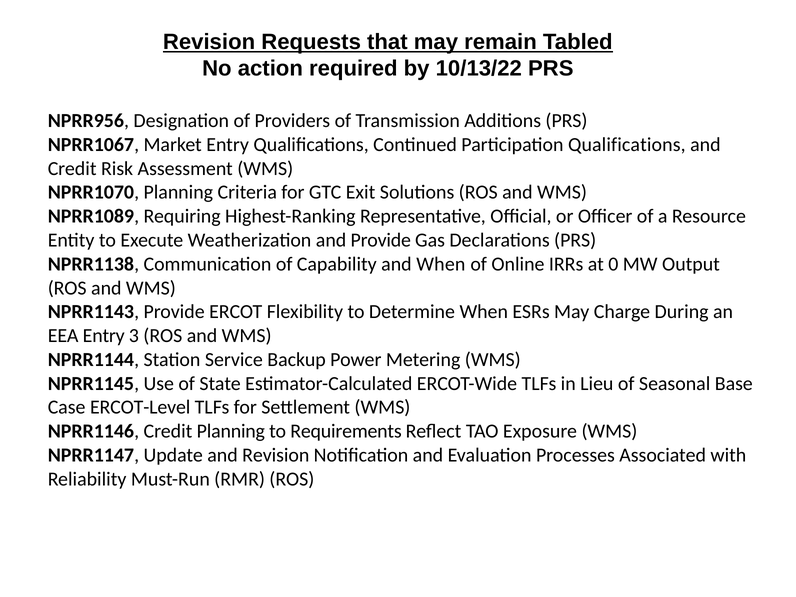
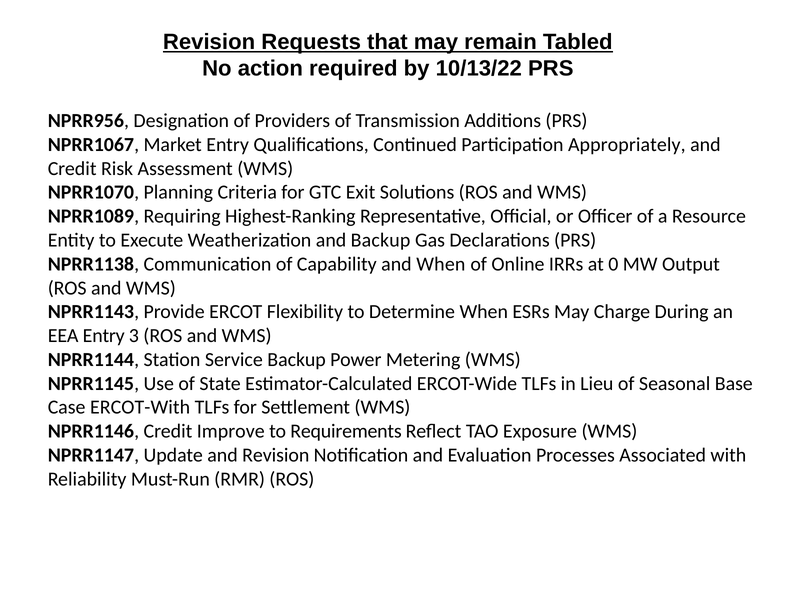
Participation Qualifications: Qualifications -> Appropriately (627, 145)
and Provide: Provide -> Backup (381, 240)
ERCOT-Level: ERCOT-Level -> ERCOT-With (140, 407)
Credit Planning: Planning -> Improve (231, 431)
